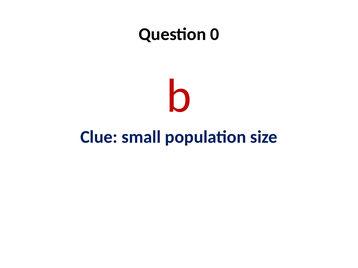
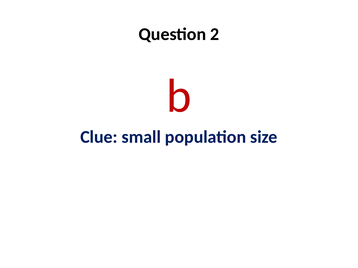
0: 0 -> 2 (215, 34)
